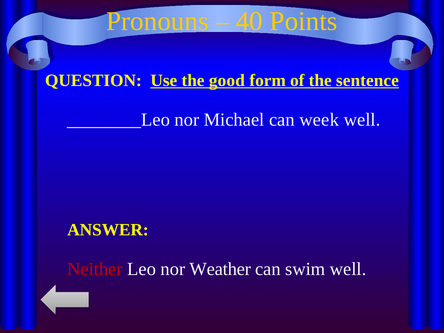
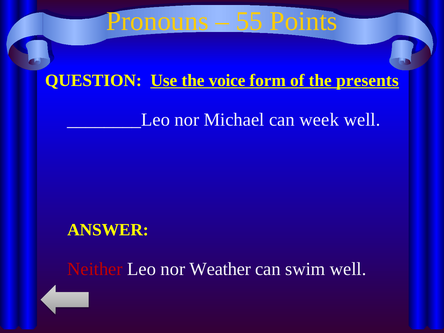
40: 40 -> 55 (249, 21)
good: good -> voice (227, 80)
sentence: sentence -> presents (367, 80)
